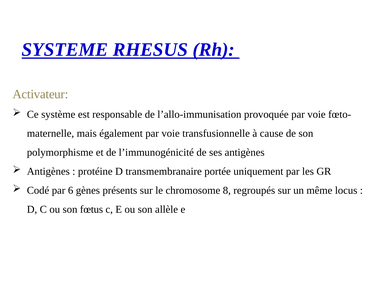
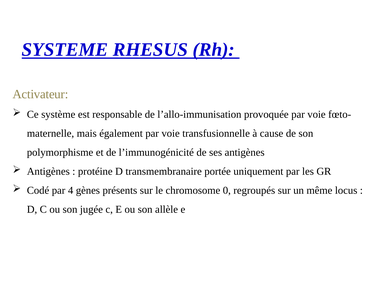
6: 6 -> 4 (71, 190)
8: 8 -> 0 (227, 190)
fœtus: fœtus -> jugée (91, 209)
